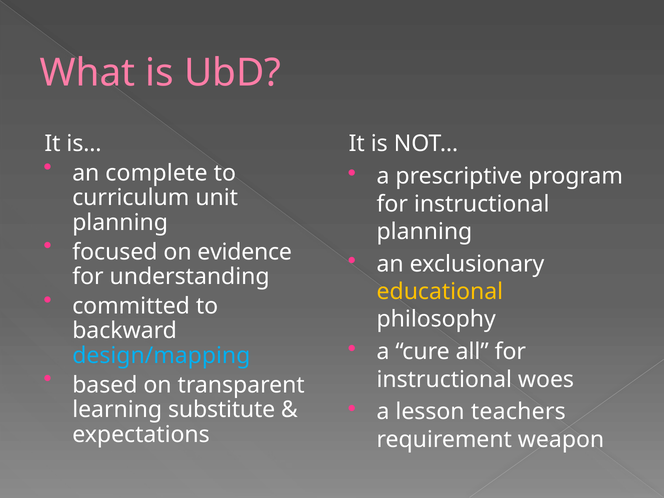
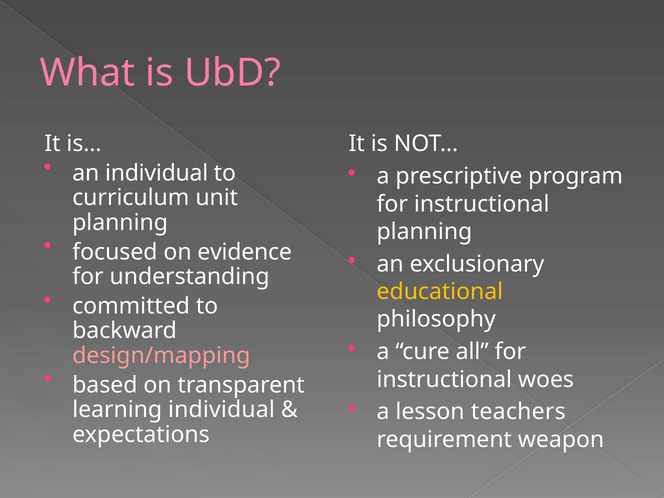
an complete: complete -> individual (157, 173)
design/mapping colour: light blue -> pink (161, 356)
learning substitute: substitute -> individual (221, 410)
